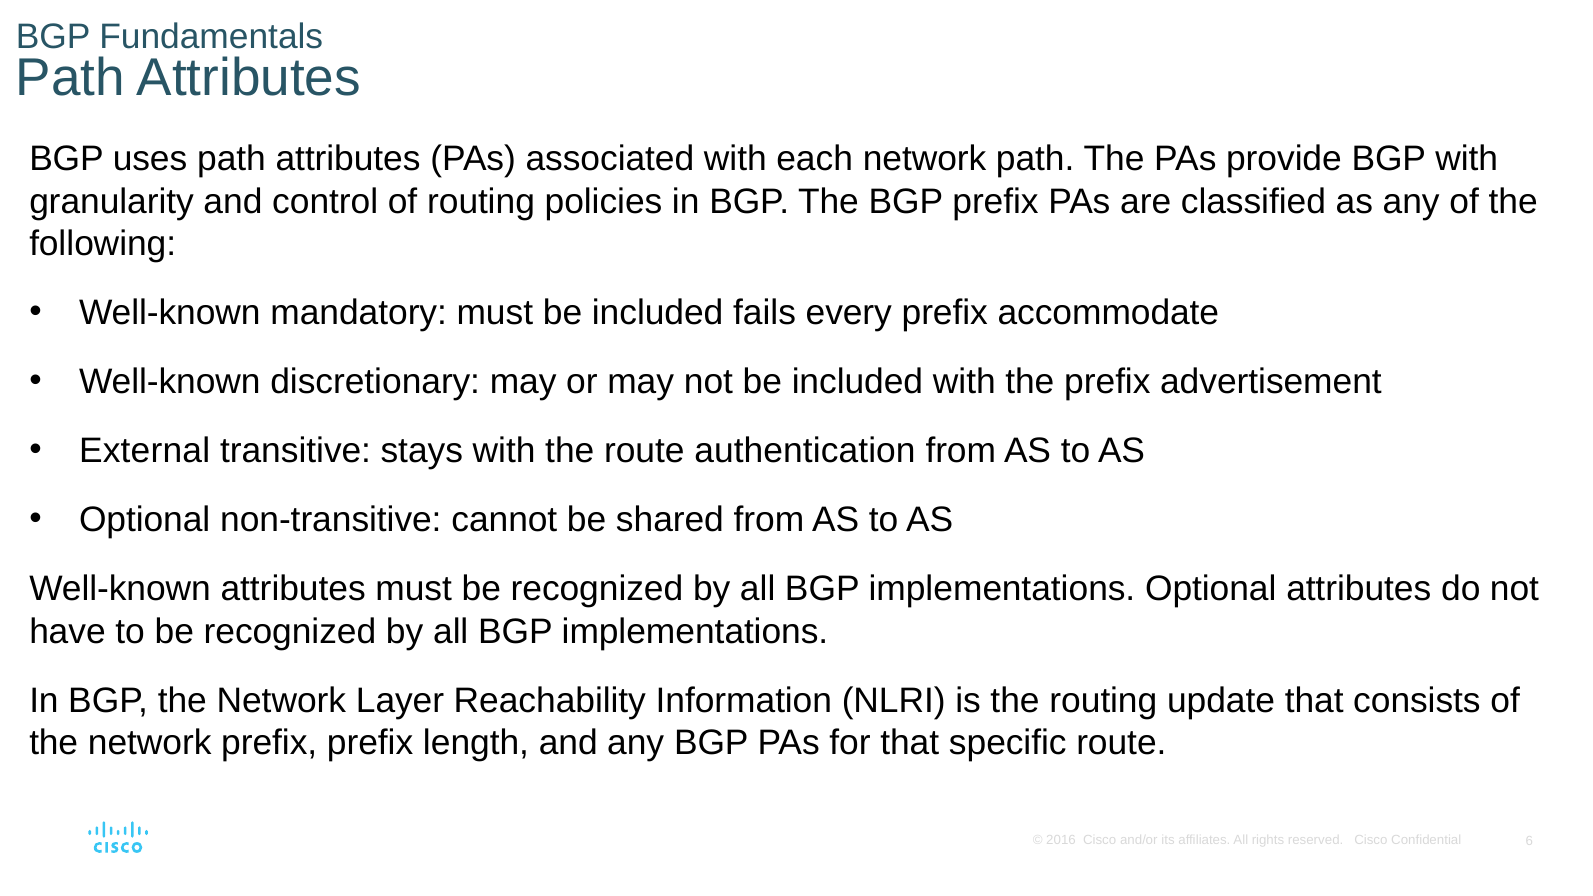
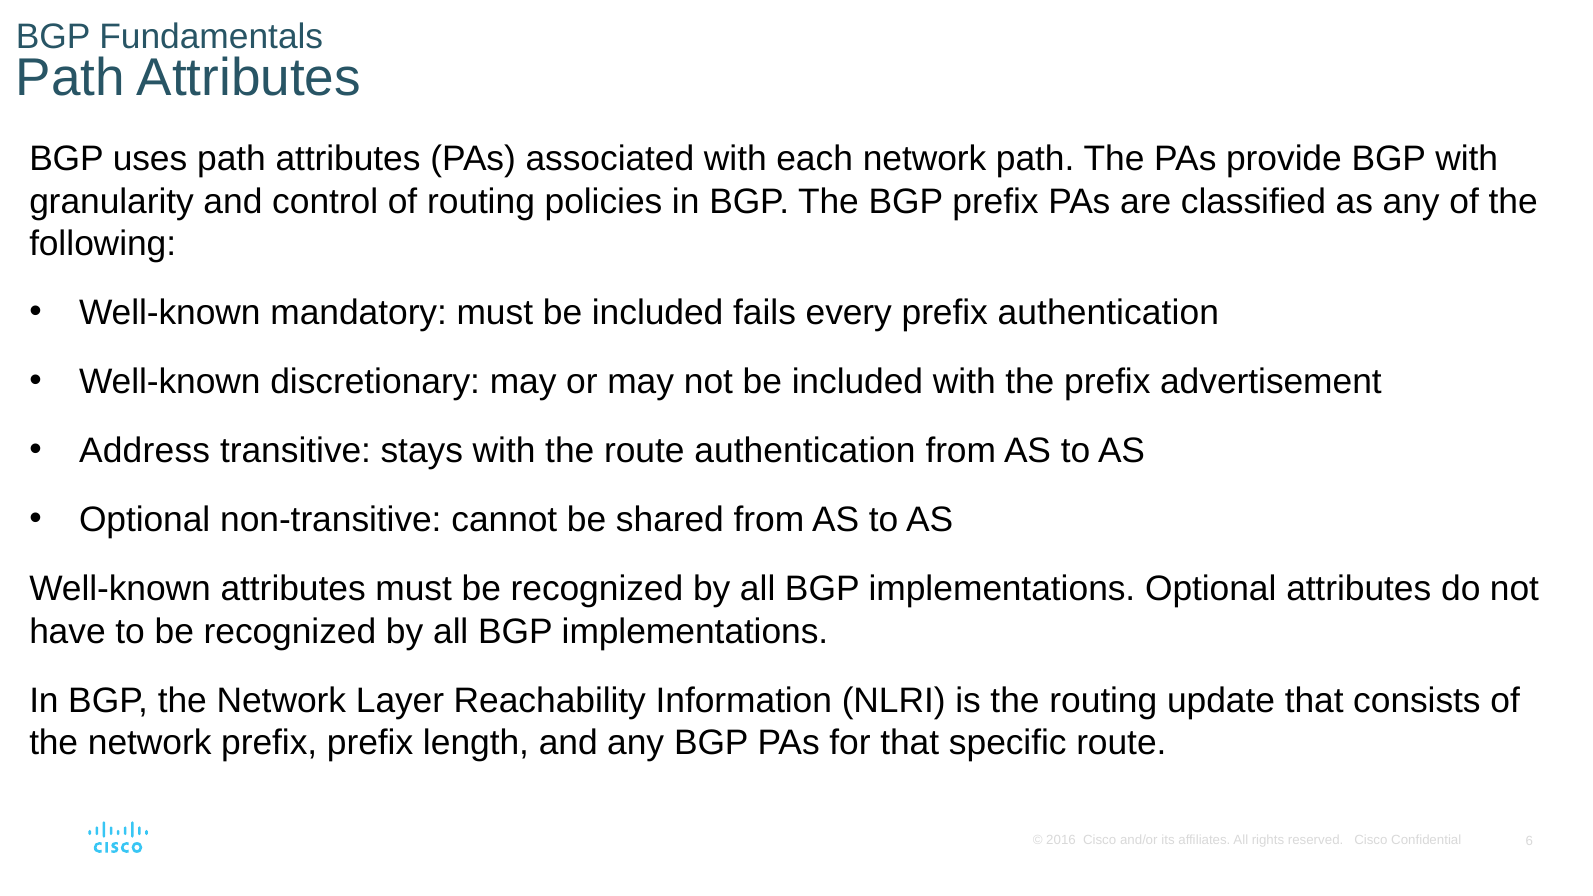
prefix accommodate: accommodate -> authentication (1108, 313)
External: External -> Address (145, 451)
